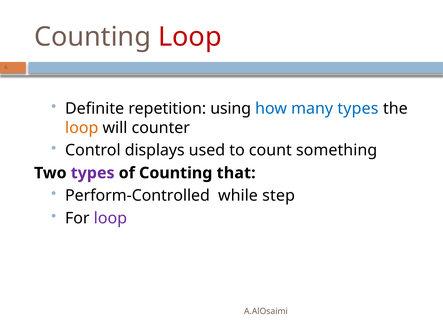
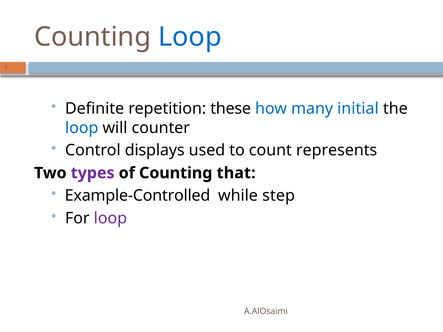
Loop colour: red -> blue (190, 37)
using: using -> these (231, 109)
many types: types -> initial (358, 109)
loop colour: orange -> blue (82, 128)
something: something -> represents (337, 150)
Perform-Controlled: Perform-Controlled -> Example-Controlled (137, 196)
